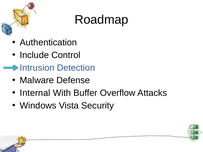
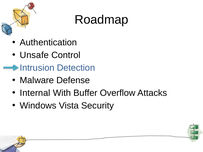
Include: Include -> Unsafe (34, 55)
